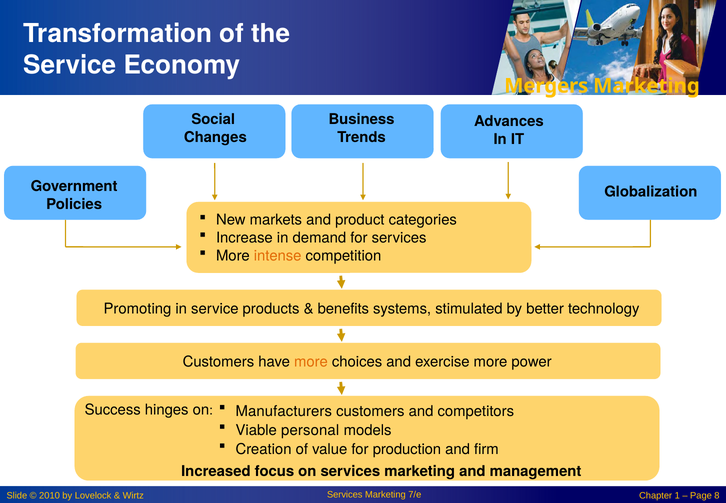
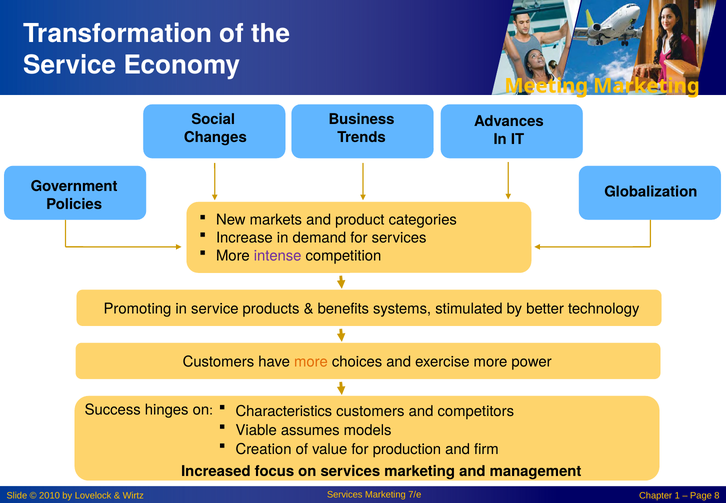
Mergers: Mergers -> Meeting (546, 86)
intense colour: orange -> purple (278, 256)
Manufacturers: Manufacturers -> Characteristics (284, 411)
personal: personal -> assumes (310, 430)
